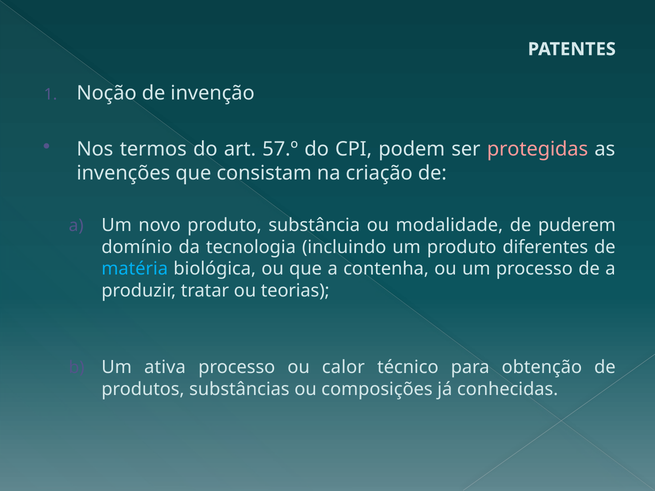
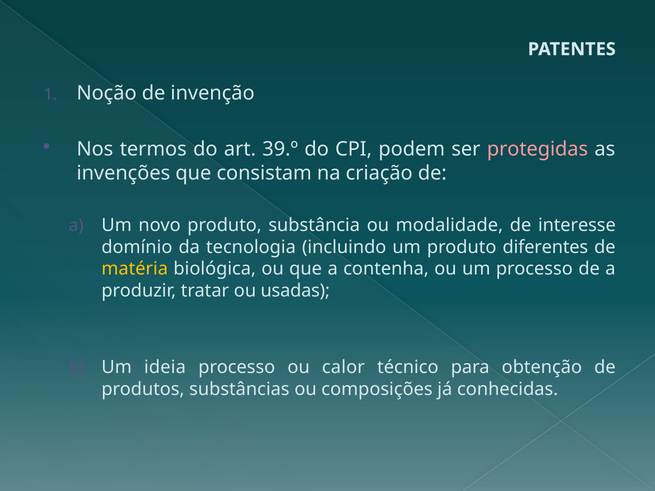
57.º: 57.º -> 39.º (280, 149)
puderem: puderem -> interesse (577, 225)
matéria colour: light blue -> yellow (135, 269)
teorias: teorias -> usadas (295, 291)
ativa: ativa -> ideia (165, 367)
